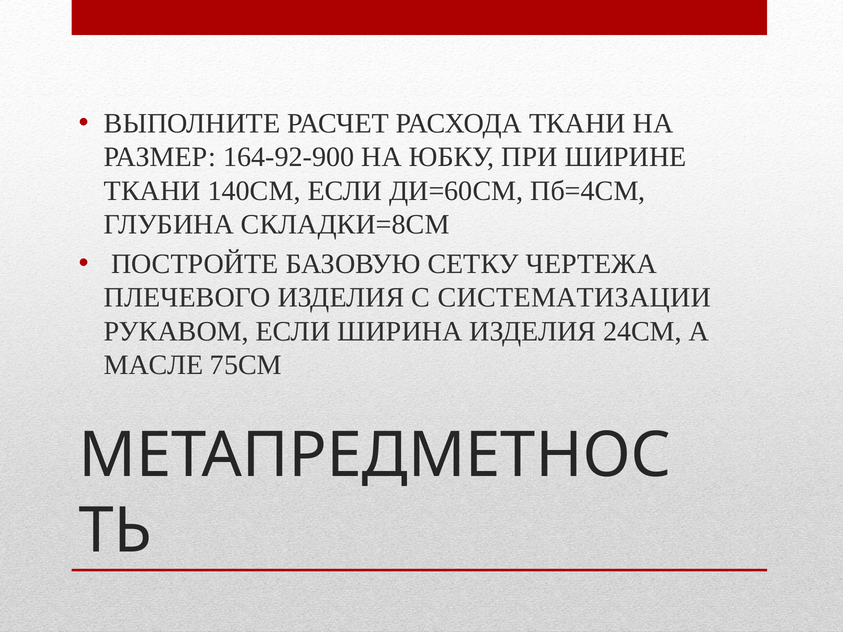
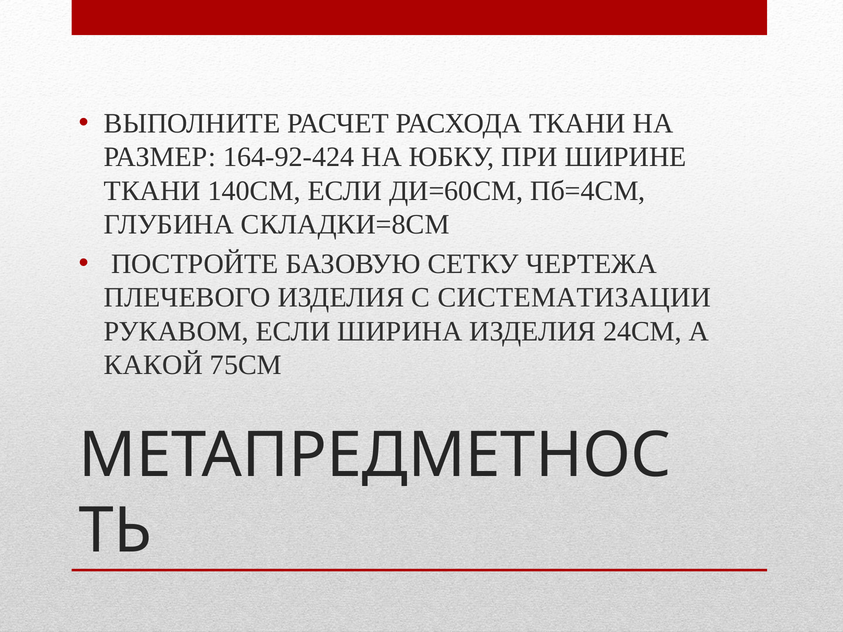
164-92-900: 164-92-900 -> 164-92-424 (289, 157)
МАСЛЕ: МАСЛЕ -> КАКОЙ (153, 365)
